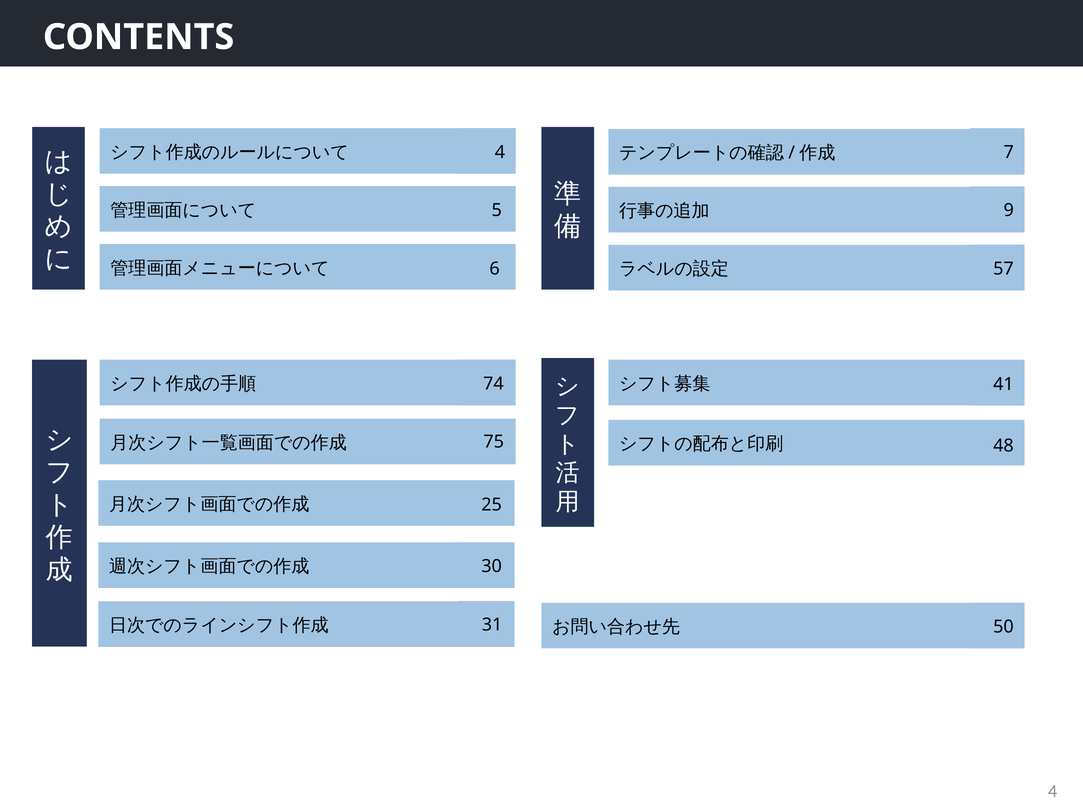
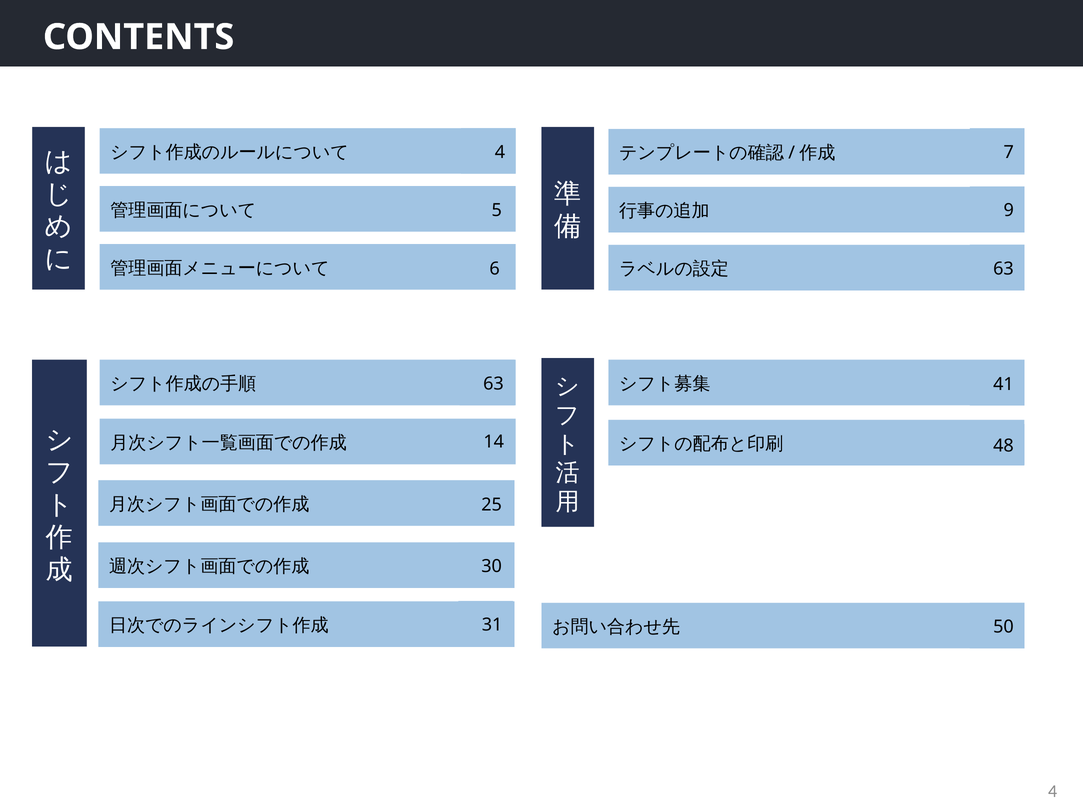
57: 57 -> 63 (1004, 269)
74: 74 -> 63 (493, 384)
75: 75 -> 14 (494, 442)
